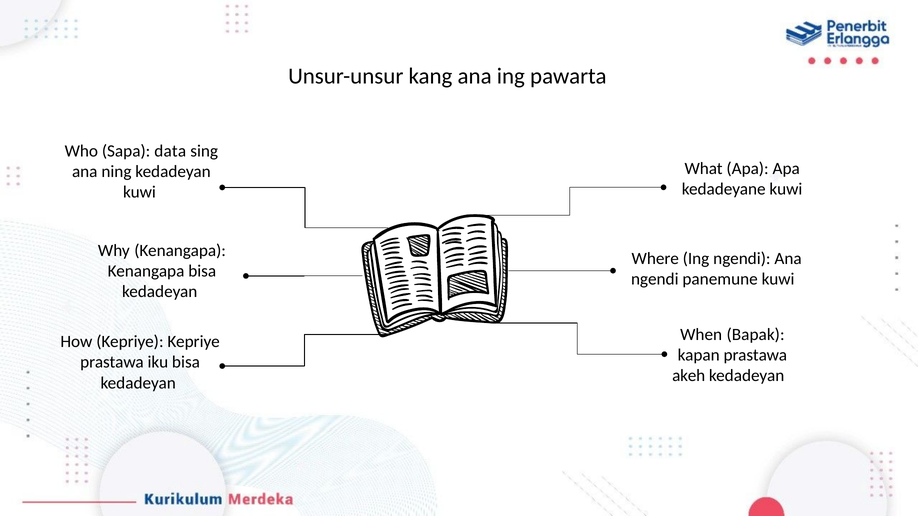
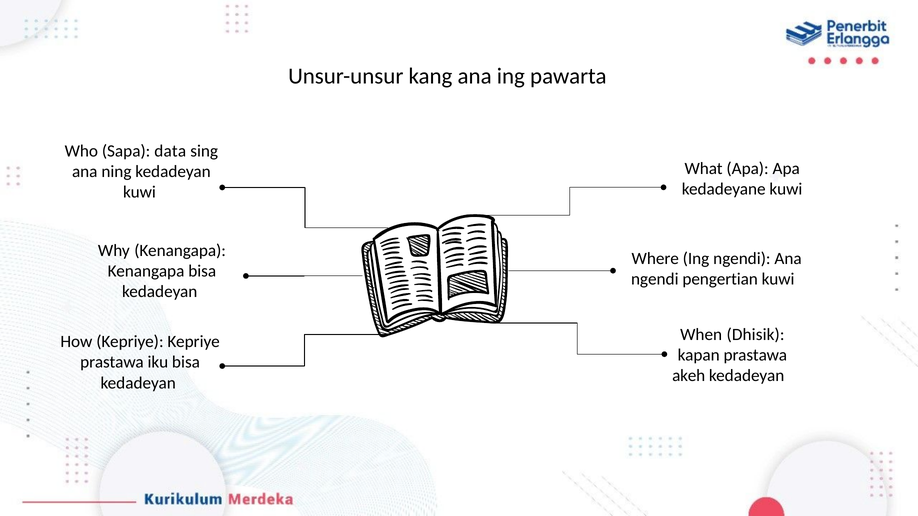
panemune: panemune -> pengertian (720, 279)
Bapak: Bapak -> Dhisik (756, 335)
